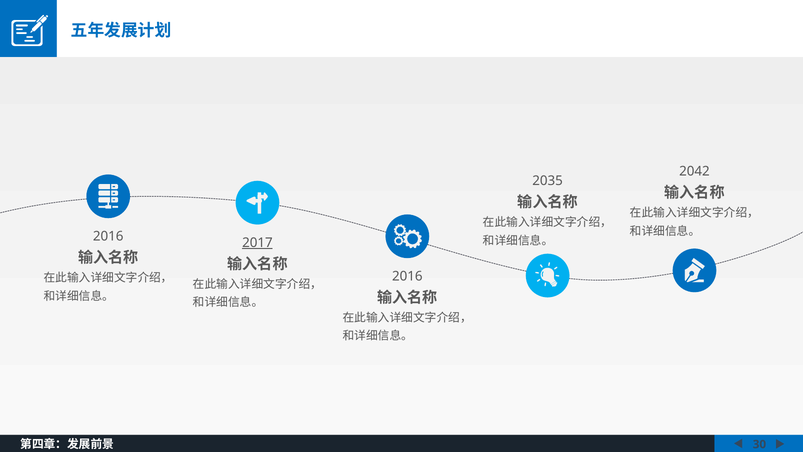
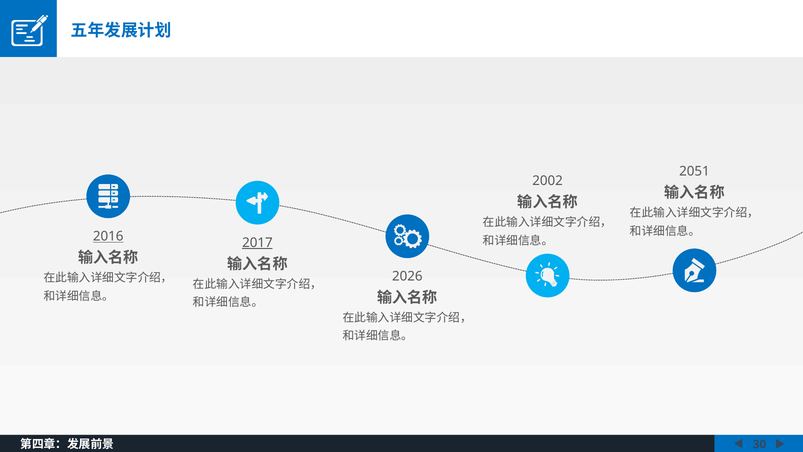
2042: 2042 -> 2051 (694, 171)
2035: 2035 -> 2002 (548, 181)
2016 underline: none -> present (108, 236)
2016: 2016 -> 2026 (407, 276)
